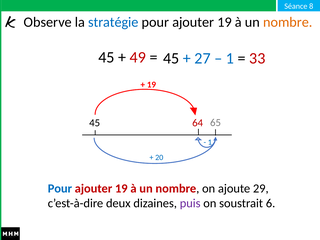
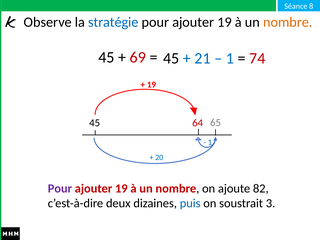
49: 49 -> 69 (138, 57)
27: 27 -> 21 (203, 58)
33: 33 -> 74 (257, 58)
Pour colour: blue -> purple (60, 188)
29: 29 -> 82 (261, 188)
puis colour: purple -> blue (190, 203)
6: 6 -> 3 (271, 203)
